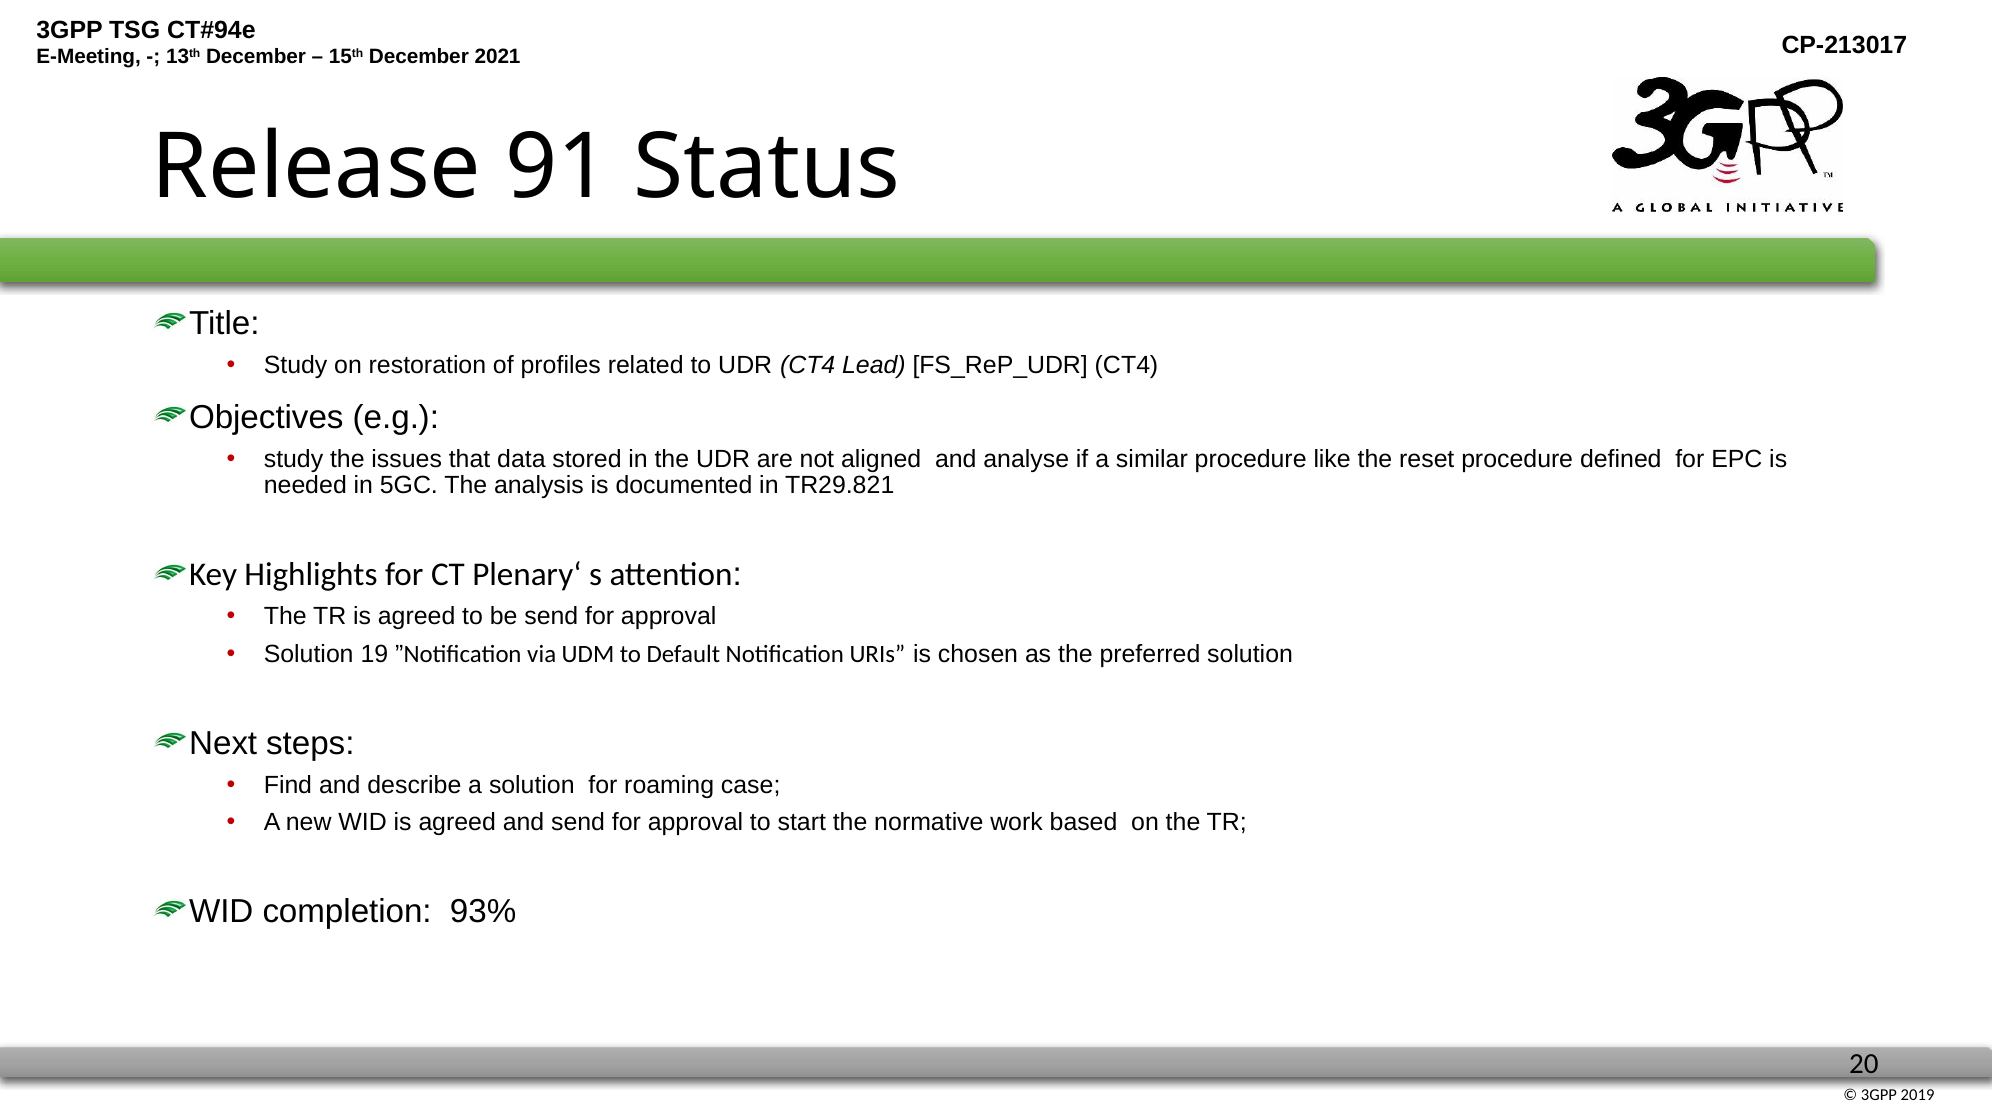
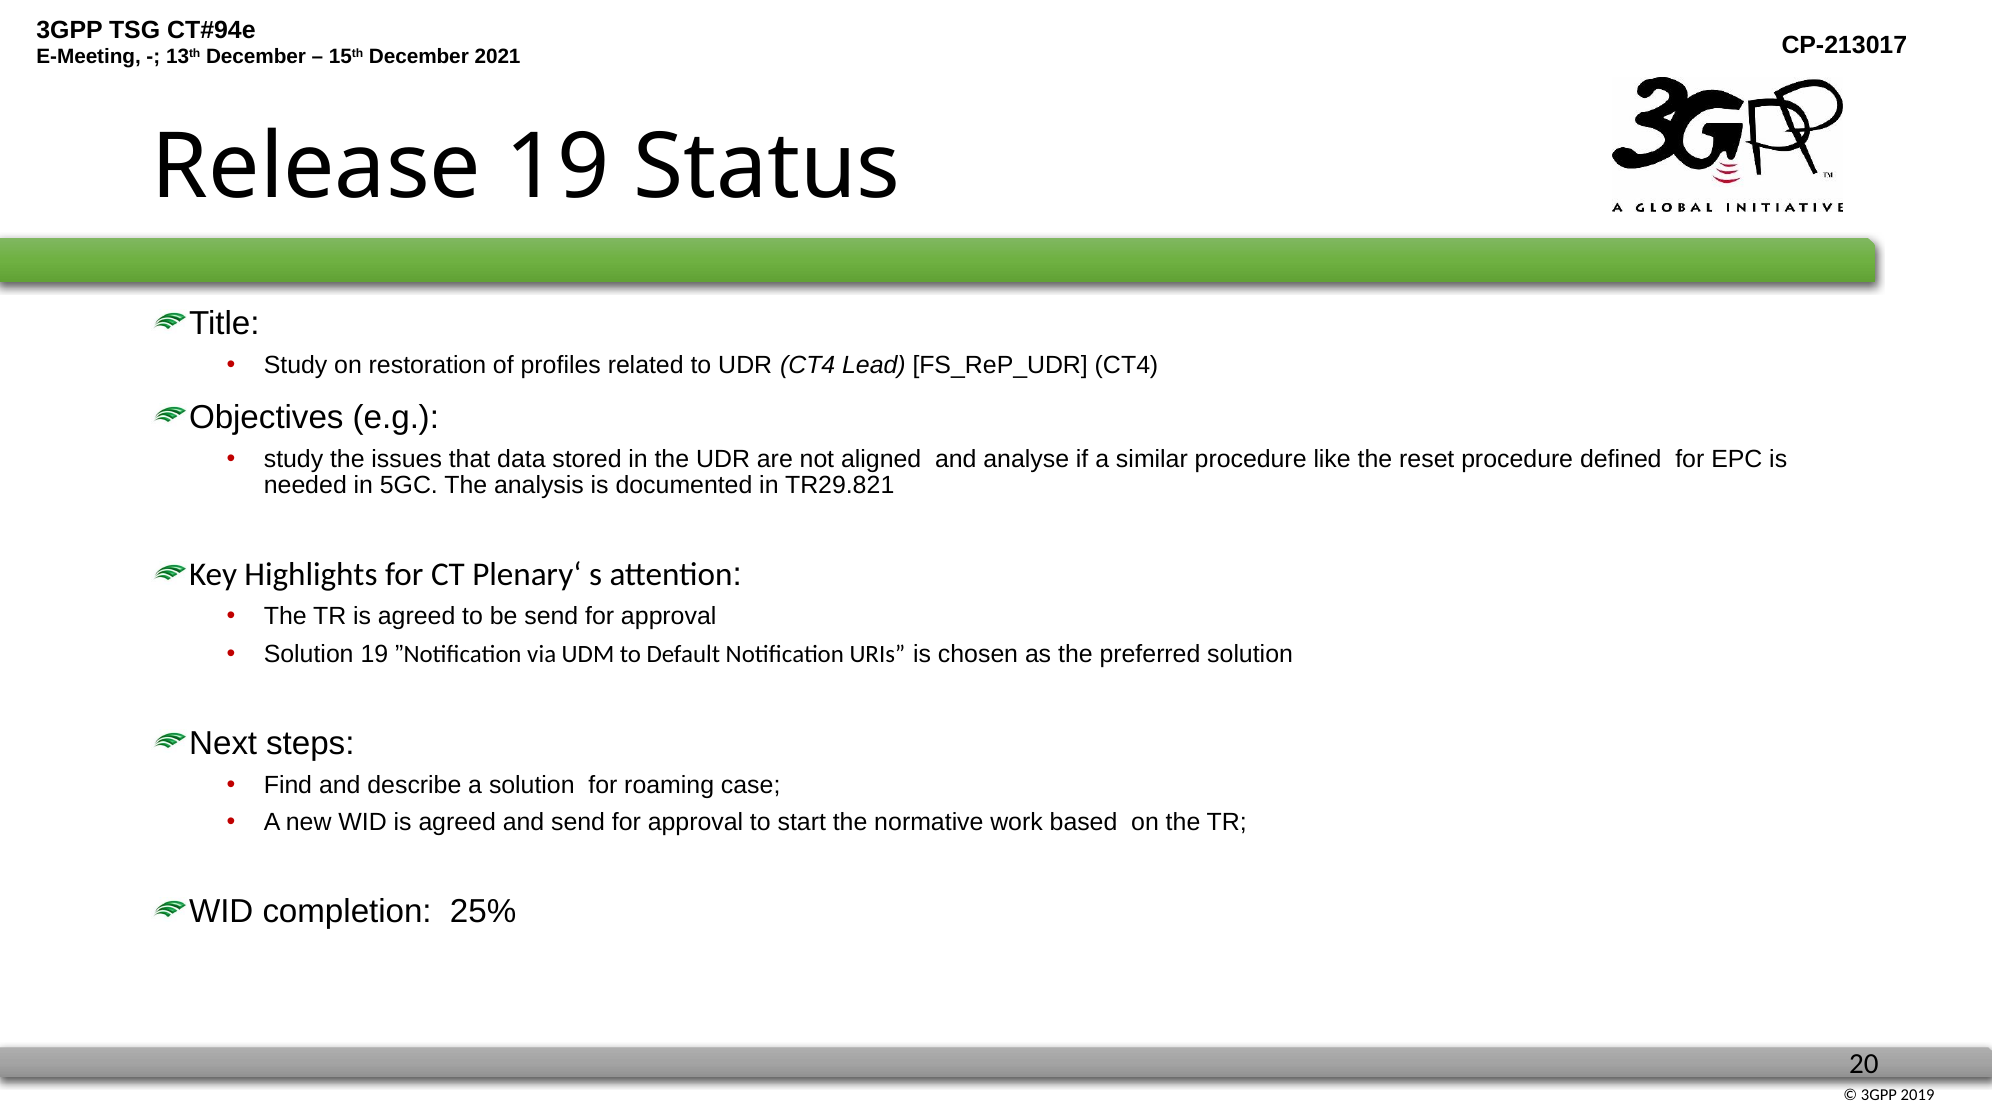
Release 91: 91 -> 19 (557, 167)
93%: 93% -> 25% (483, 912)
